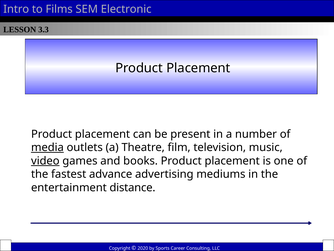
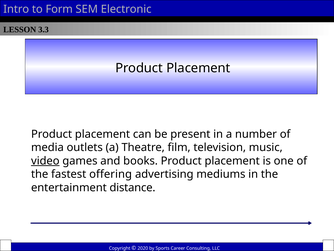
Films: Films -> Form (59, 9)
media underline: present -> none (47, 147)
advance: advance -> offering (111, 174)
